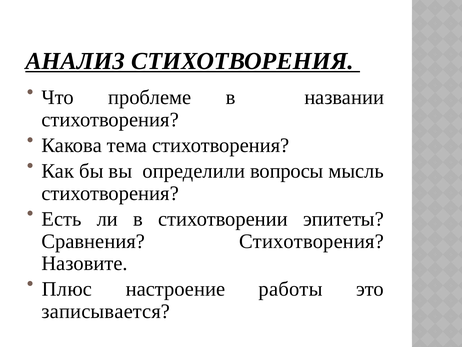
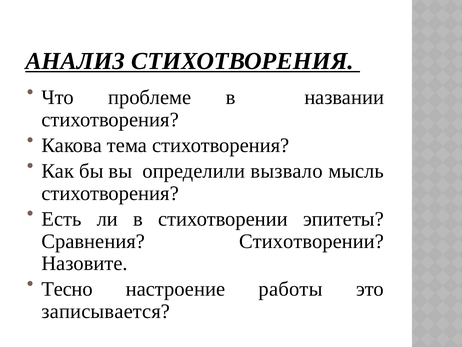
вопросы: вопросы -> вызвало (287, 171)
Сравнения Стихотворения: Стихотворения -> Стихотворении (312, 241)
Плюс: Плюс -> Тесно (67, 289)
